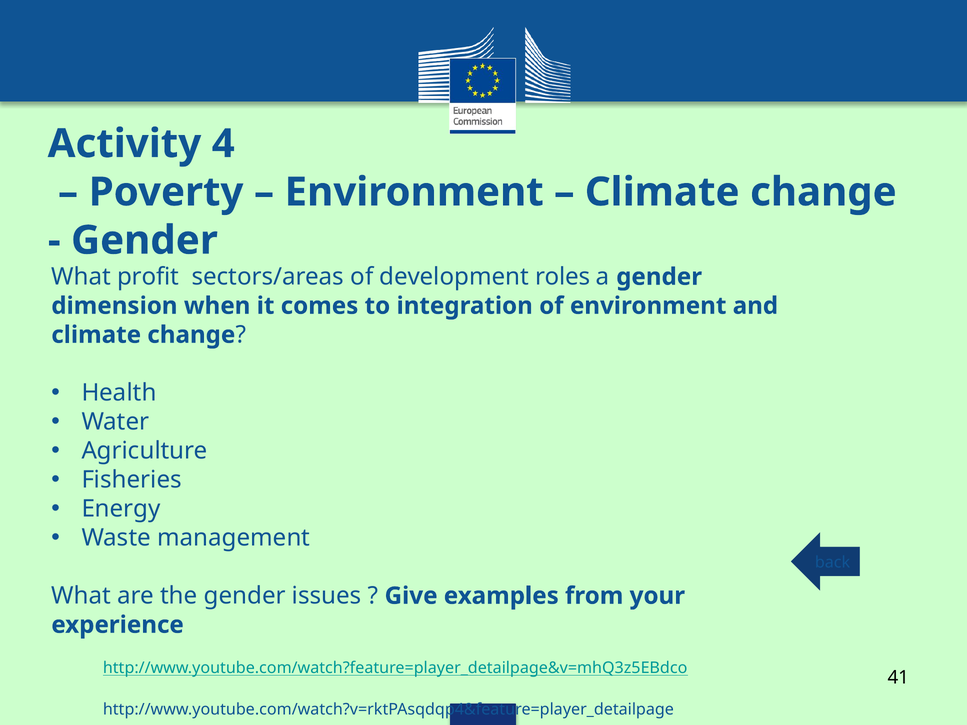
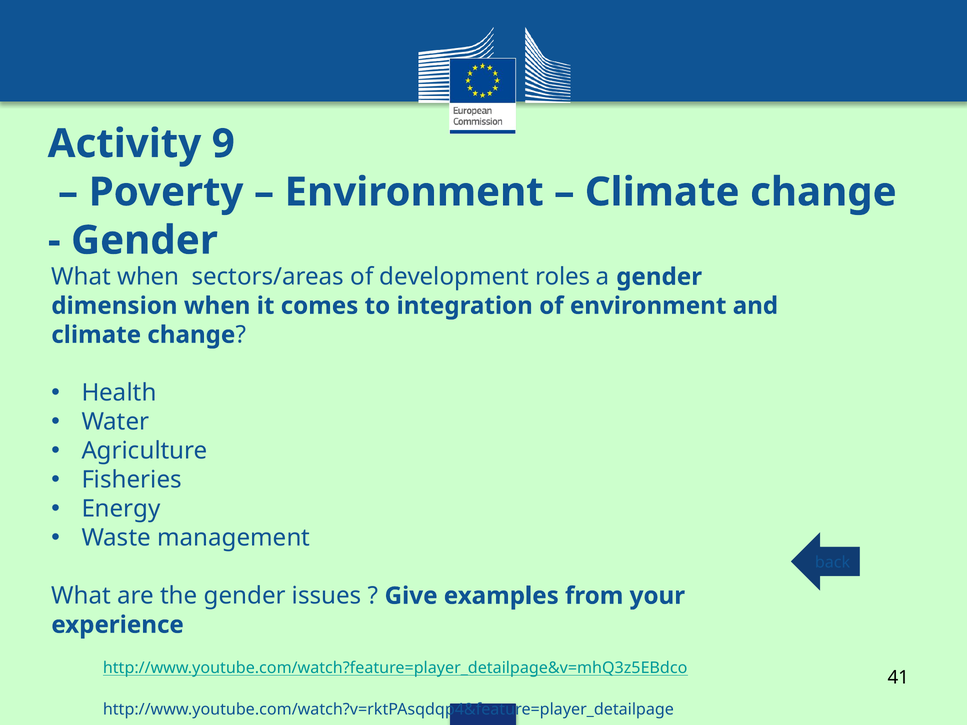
4: 4 -> 9 (223, 144)
What profit: profit -> when (148, 277)
